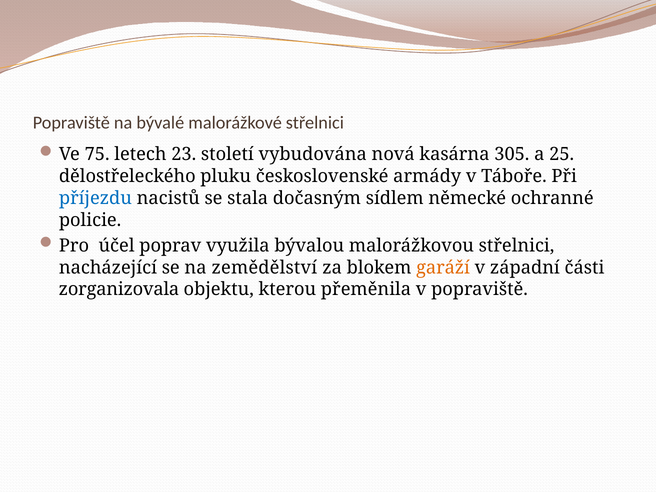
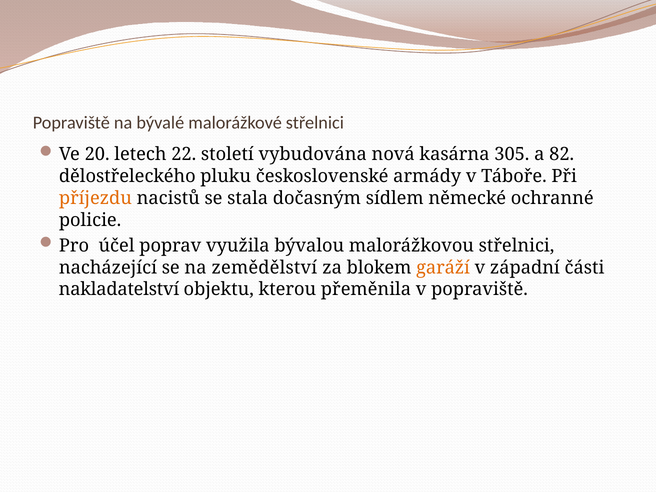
75: 75 -> 20 (97, 154)
23: 23 -> 22 (184, 154)
25: 25 -> 82 (562, 154)
příjezdu colour: blue -> orange (95, 198)
zorganizovala: zorganizovala -> nakladatelství (119, 289)
